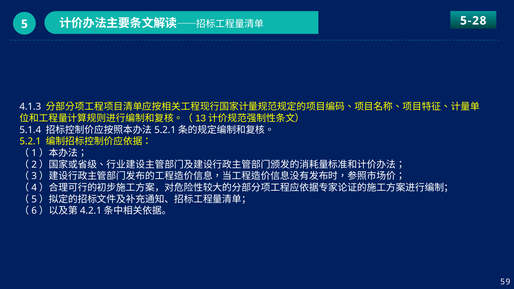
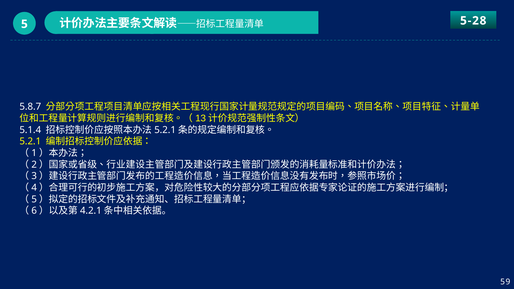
4.1.3: 4.1.3 -> 5.8.7 (30, 107)
